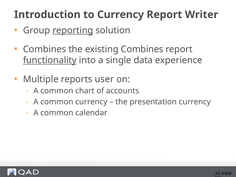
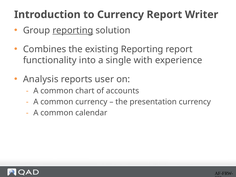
existing Combines: Combines -> Reporting (142, 49)
functionality underline: present -> none (50, 60)
data: data -> with (143, 60)
Multiple: Multiple -> Analysis (41, 79)
